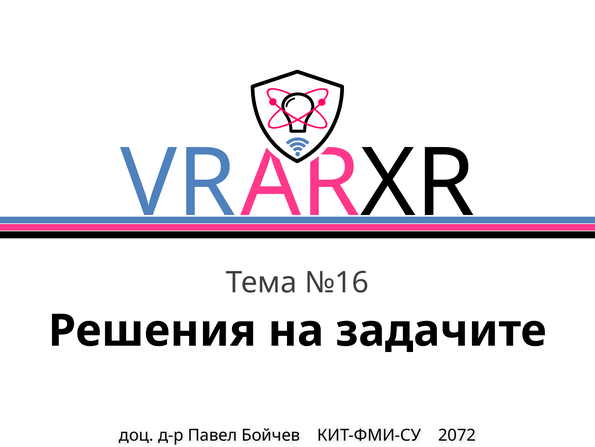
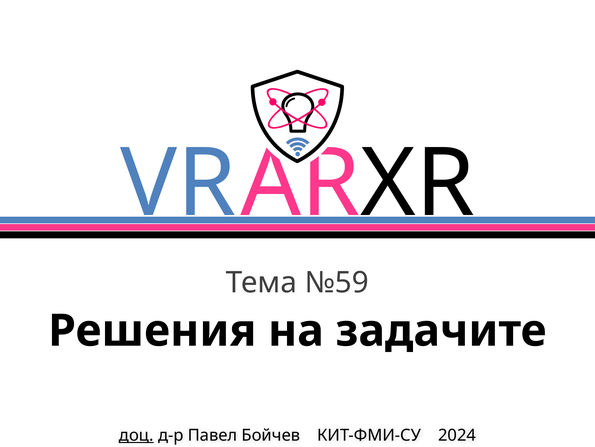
№16: №16 -> №59 (337, 282)
доц underline: none -> present (136, 434)
2072: 2072 -> 2024 (457, 434)
